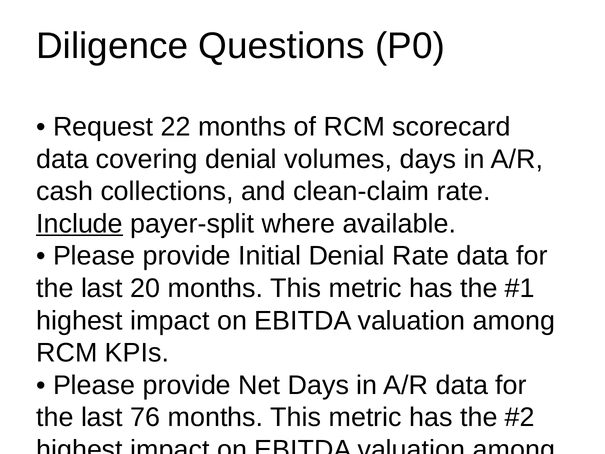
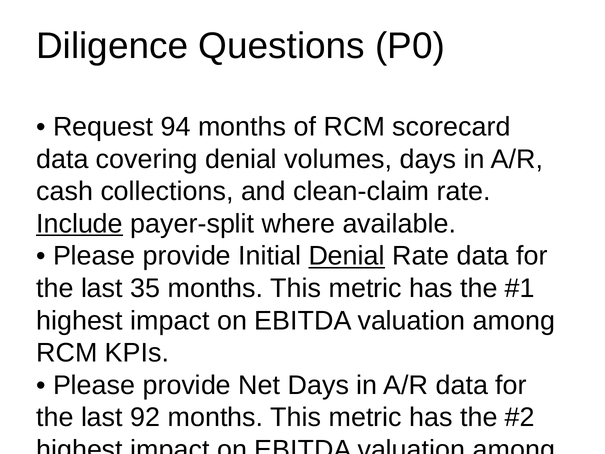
22: 22 -> 94 (176, 127)
Denial underline: none -> present (347, 256)
20: 20 -> 35 (145, 288)
76: 76 -> 92 (145, 417)
